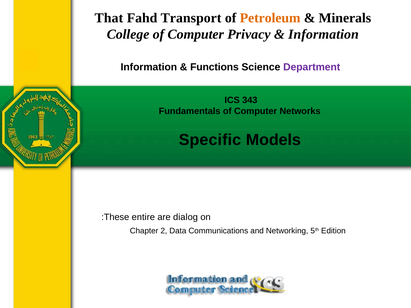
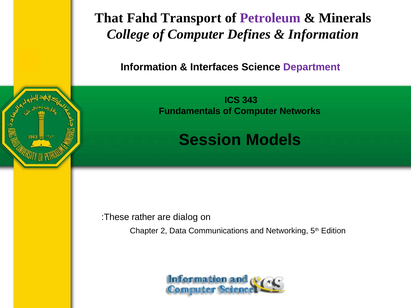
Petroleum colour: orange -> purple (270, 18)
Privacy: Privacy -> Defines (249, 34)
Functions: Functions -> Interfaces (214, 67)
Specific: Specific -> Session (210, 140)
entire: entire -> rather (143, 217)
